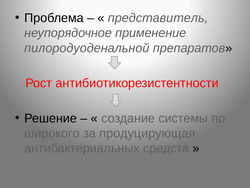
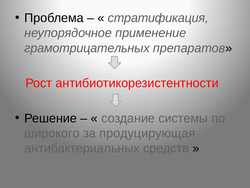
представитель: представитель -> стратификация (158, 18)
пилородуоденальной: пилородуоденальной -> грамотрицательных (87, 48)
